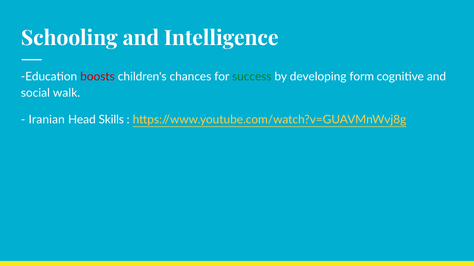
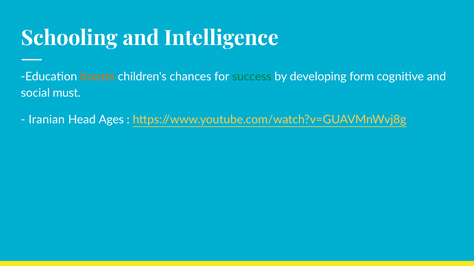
boosts colour: red -> orange (97, 77)
walk: walk -> must (67, 93)
Skills: Skills -> Ages (111, 120)
